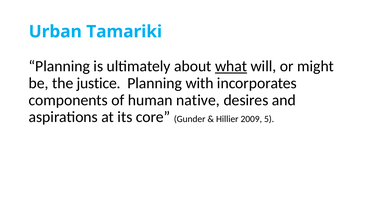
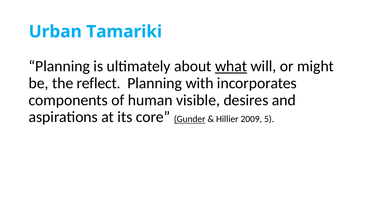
justice: justice -> reflect (99, 83)
native: native -> visible (198, 100)
Gunder underline: none -> present (190, 119)
